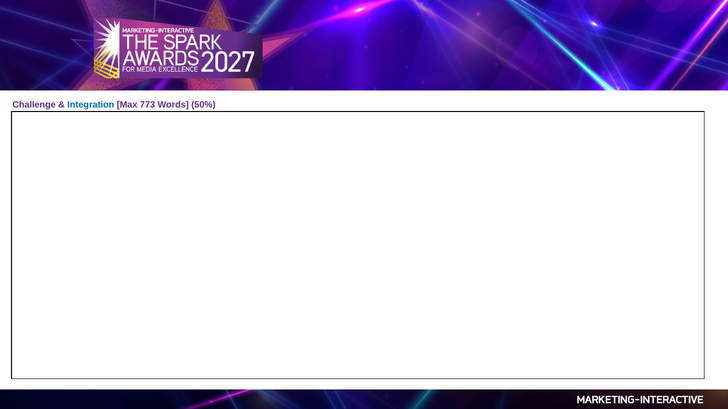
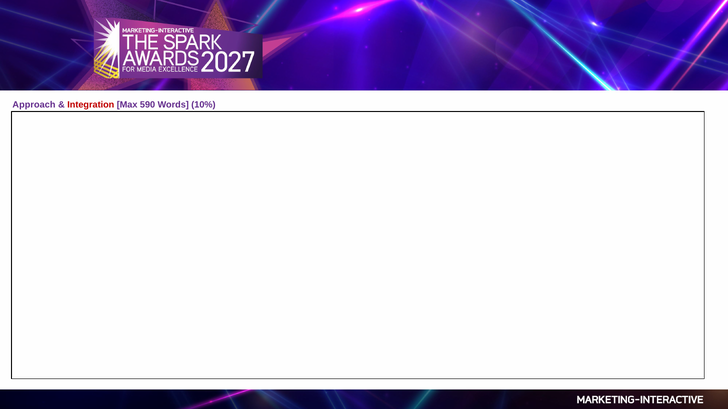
Challenge: Challenge -> Approach (34, 105)
Integration colour: blue -> red (91, 105)
773: 773 -> 590 (148, 105)
50%: 50% -> 10% (203, 105)
